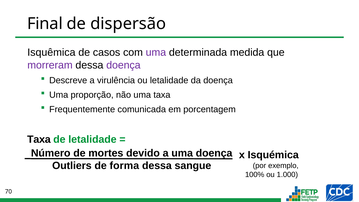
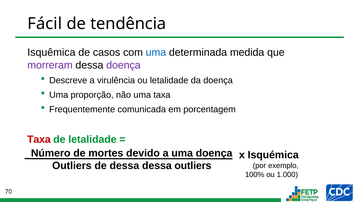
Final: Final -> Fácil (45, 24)
dispersão: dispersão -> tendência (128, 24)
uma colour: purple -> blue (156, 52)
Taxa colour: black -> red (39, 139)
de forma: forma -> dessa (124, 166)
dessa sangue: sangue -> outliers (193, 166)
